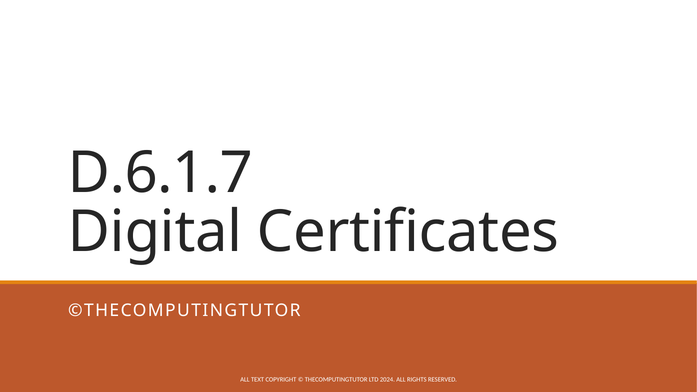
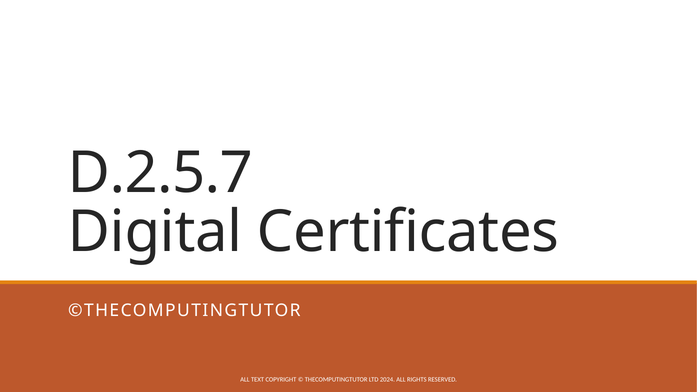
D.6.1.7: D.6.1.7 -> D.2.5.7 (160, 173)
